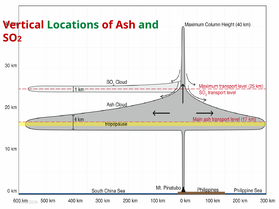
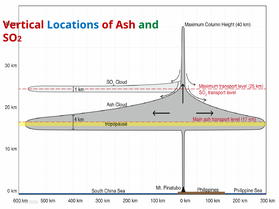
Locations colour: green -> blue (73, 25)
